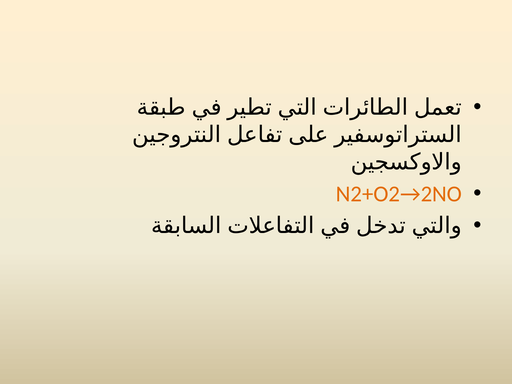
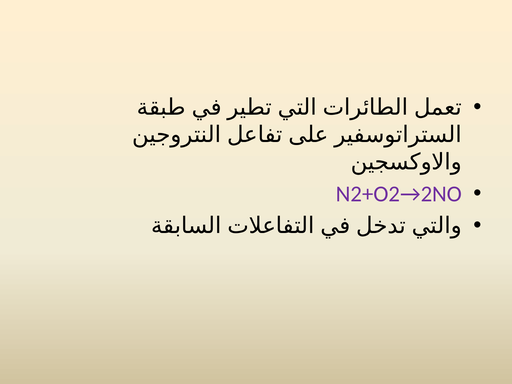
N2+O2→2NO colour: orange -> purple (399, 194)
